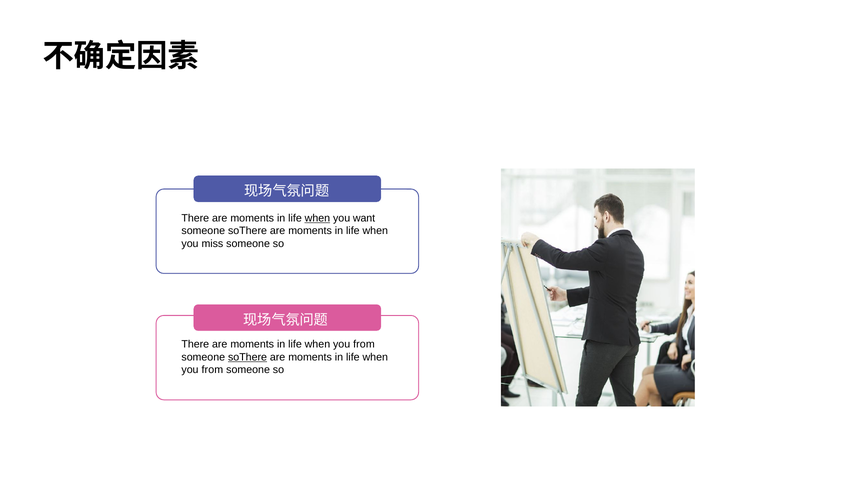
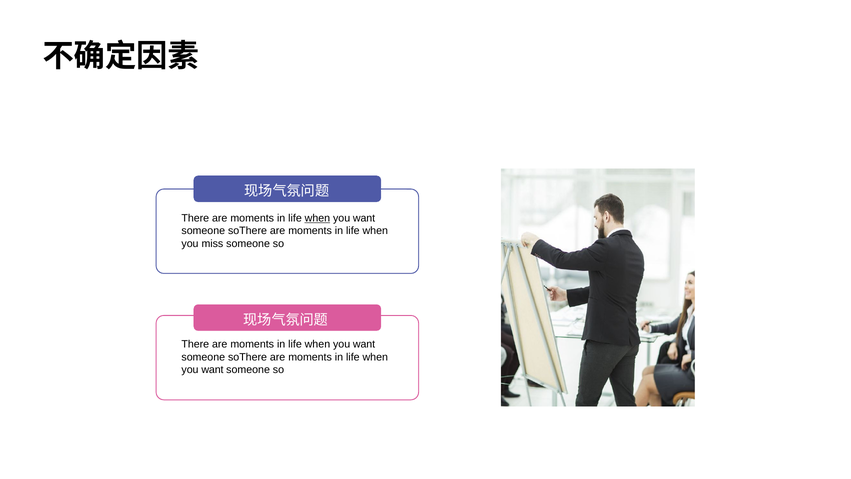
from: from -> want (364, 344)
soThere underline: present -> none (248, 357)
from: from -> want (212, 370)
